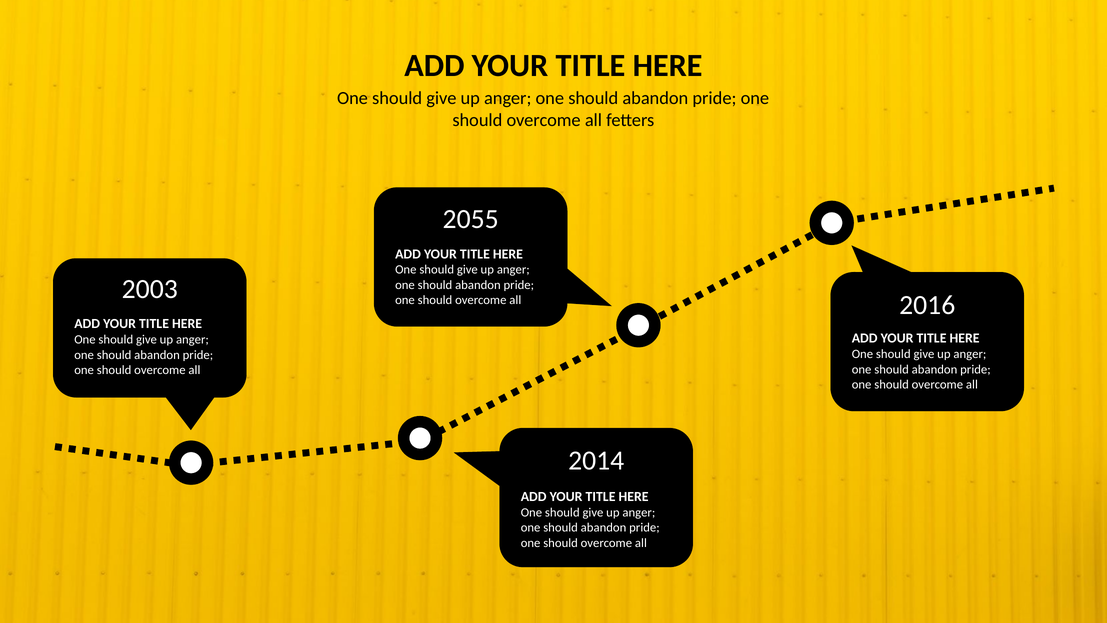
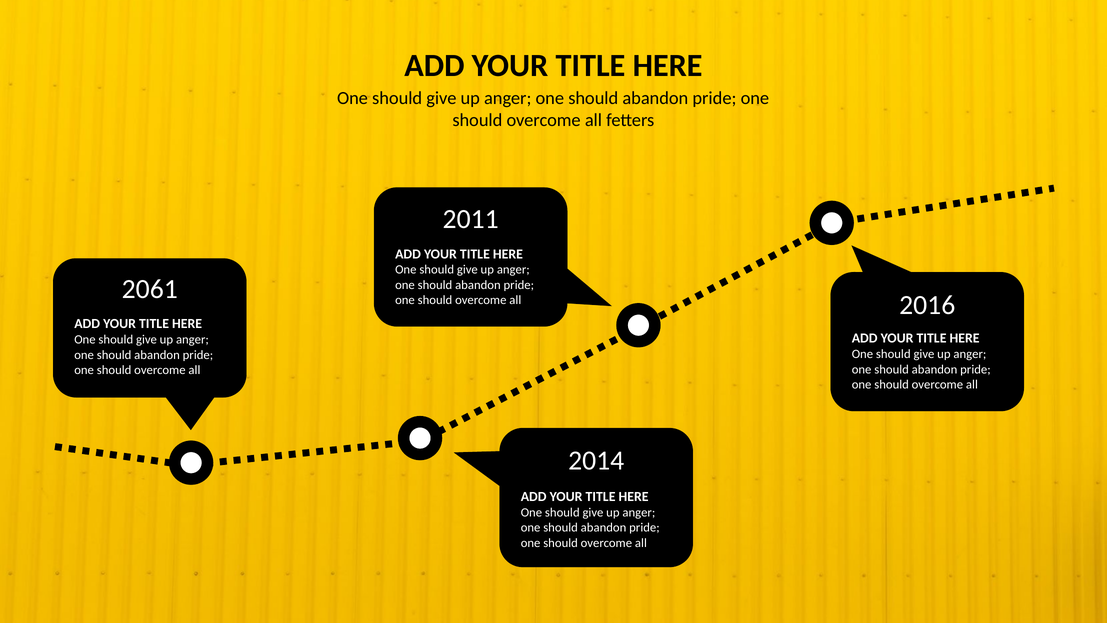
2055: 2055 -> 2011 (471, 219)
2003: 2003 -> 2061 (150, 289)
